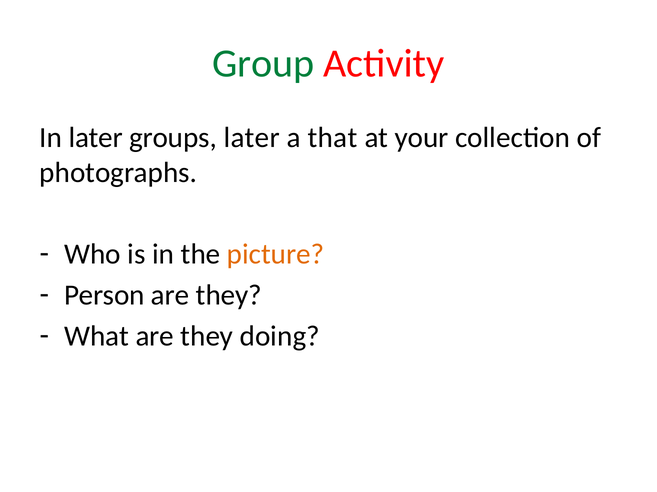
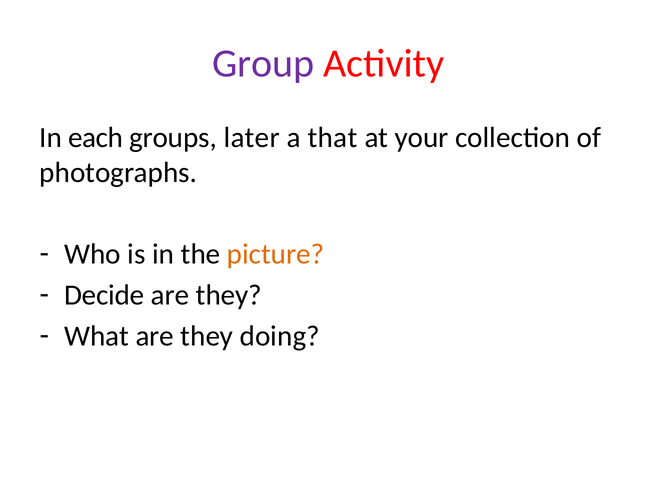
Group colour: green -> purple (263, 64)
In later: later -> each (96, 138)
Person: Person -> Decide (104, 296)
